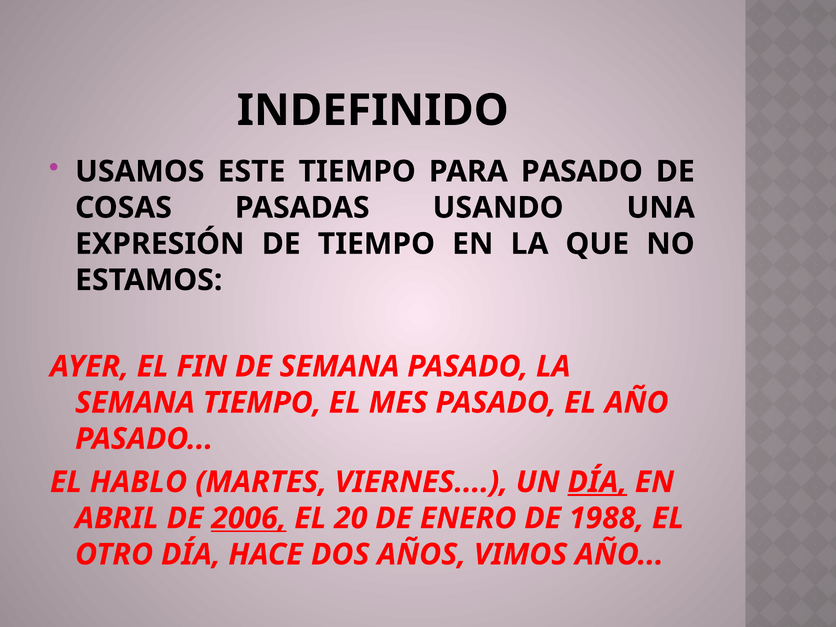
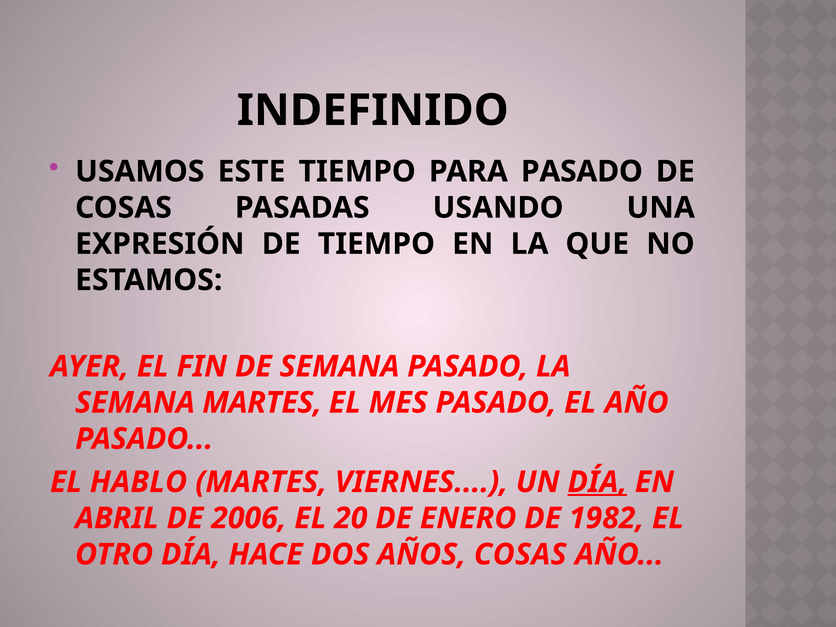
SEMANA TIEMPO: TIEMPO -> MARTES (262, 403)
2006 underline: present -> none (249, 518)
1988: 1988 -> 1982 (606, 518)
AÑOS VIMOS: VIMOS -> COSAS (520, 554)
